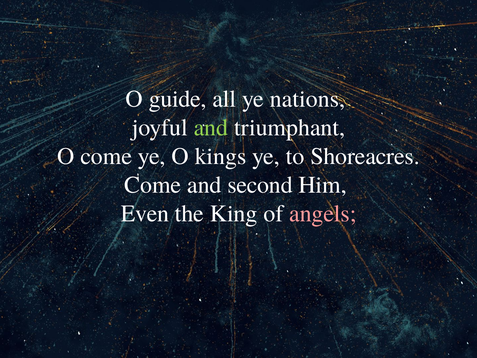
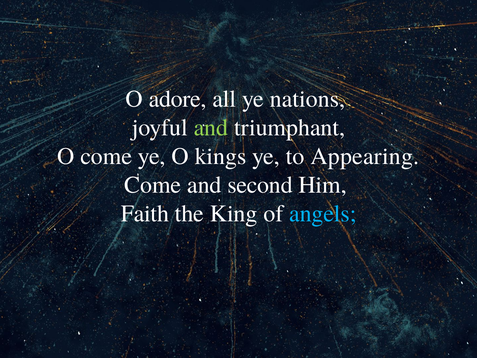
guide: guide -> adore (178, 99)
Shoreacres: Shoreacres -> Appearing (365, 156)
Even: Even -> Faith (145, 214)
angels colour: pink -> light blue (323, 214)
